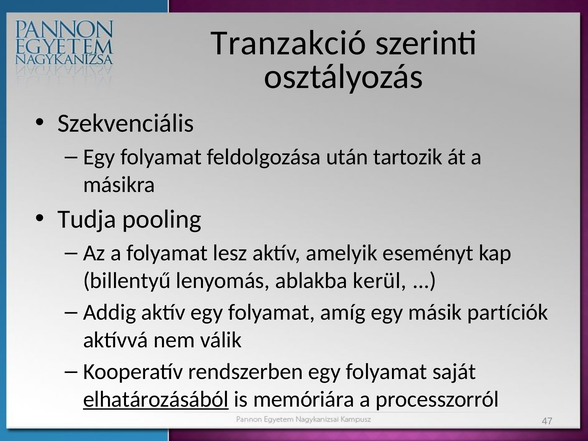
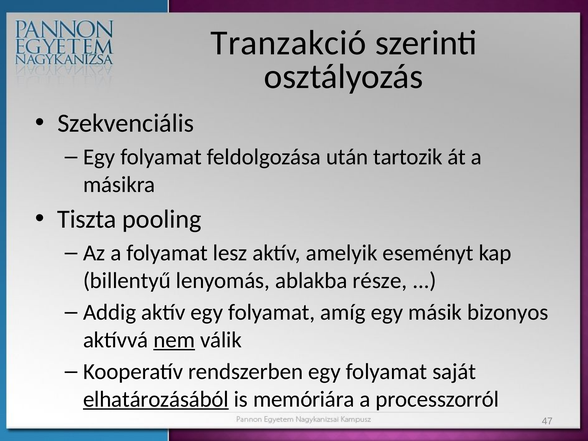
Tudja: Tudja -> Tiszta (87, 219)
kerül: kerül -> része (380, 280)
partíciók: partíciók -> bizonyos (508, 312)
nem underline: none -> present (174, 340)
